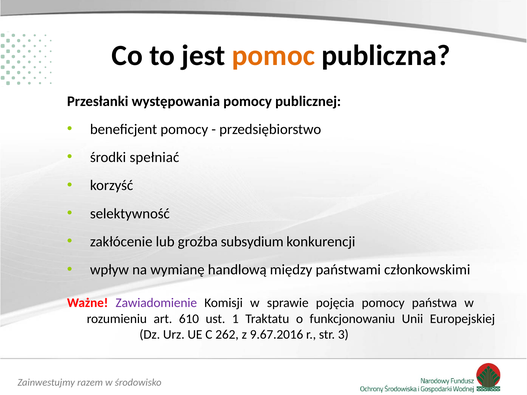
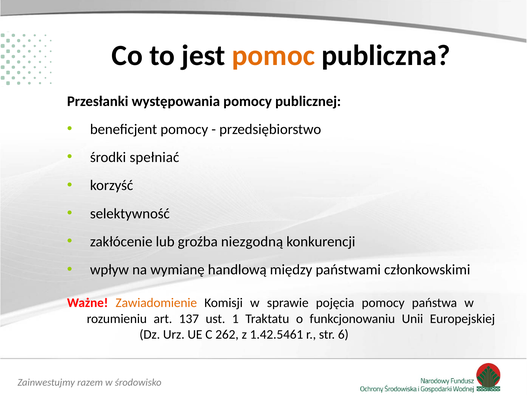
subsydium: subsydium -> niezgodną (252, 242)
Zawiadomienie colour: purple -> orange (156, 303)
610: 610 -> 137 (189, 319)
9.67.2016: 9.67.2016 -> 1.42.5461 (277, 335)
3: 3 -> 6 (343, 335)
